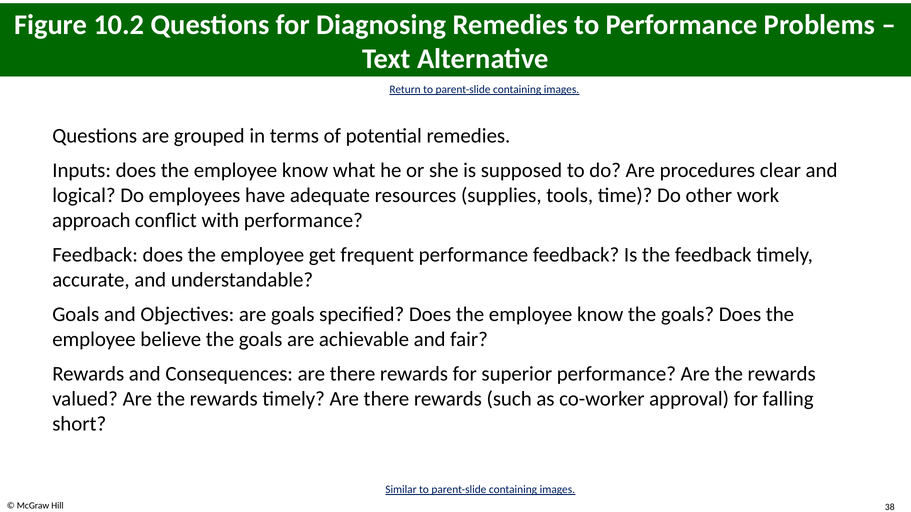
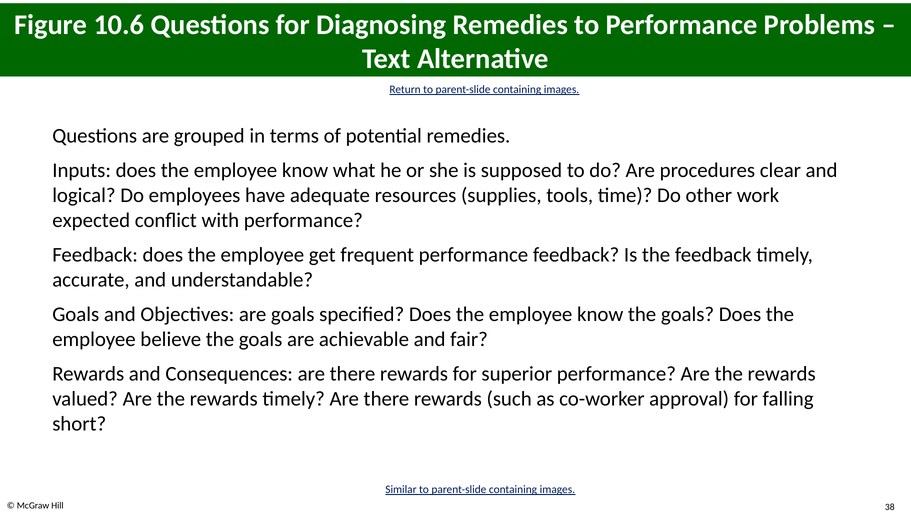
10.2: 10.2 -> 10.6 (119, 25)
approach: approach -> expected (91, 221)
